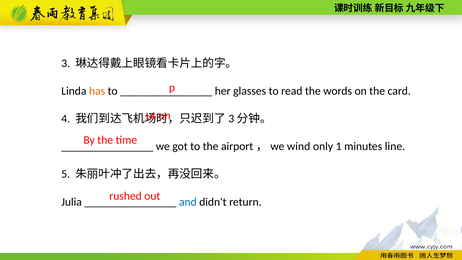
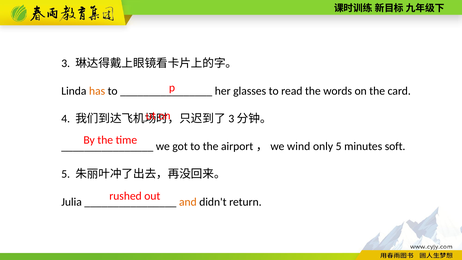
only 1: 1 -> 5 (339, 146)
line: line -> soft (395, 146)
and colour: blue -> orange (188, 202)
